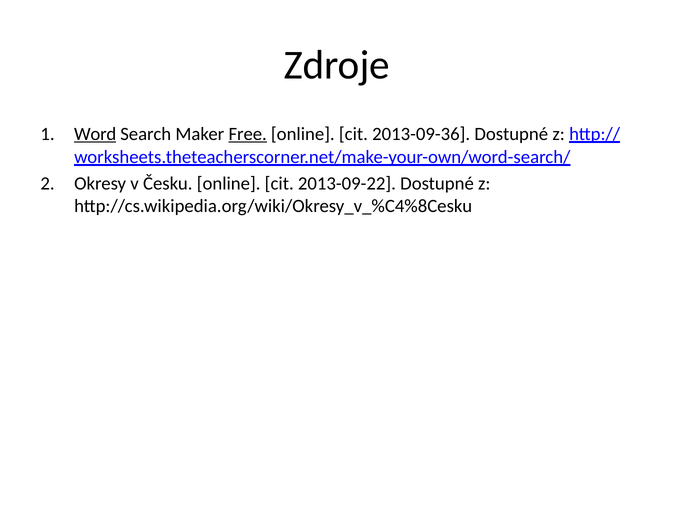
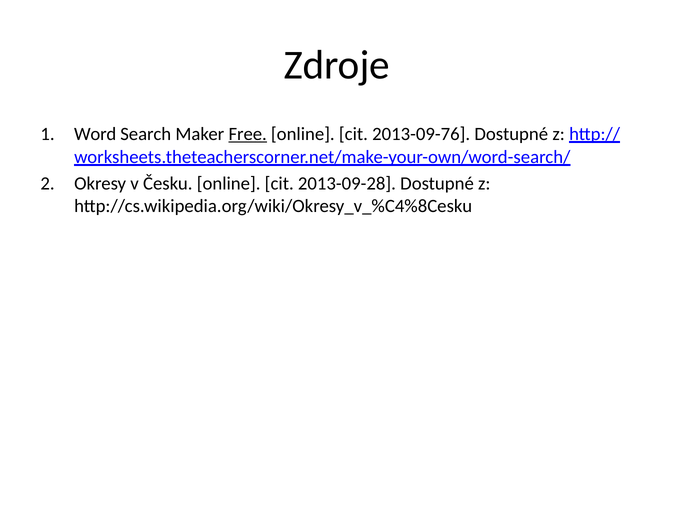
Word underline: present -> none (95, 134)
2013-09-36: 2013-09-36 -> 2013-09-76 (421, 134)
2013-09-22: 2013-09-22 -> 2013-09-28 (347, 183)
